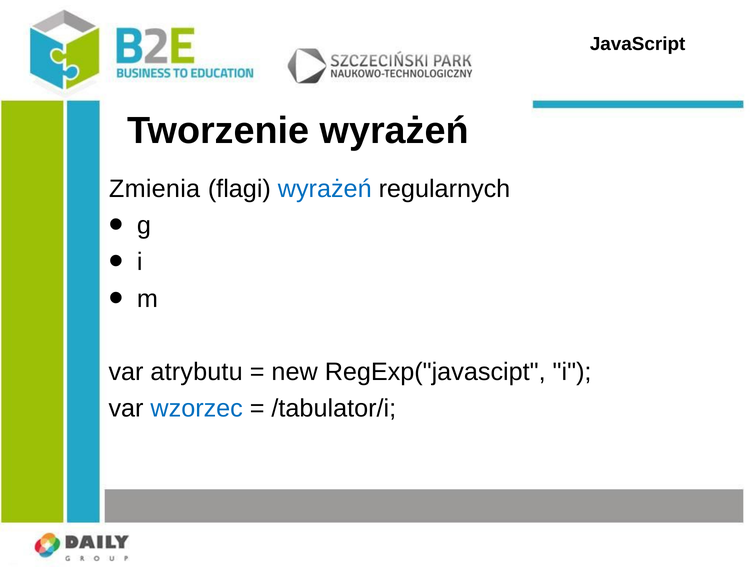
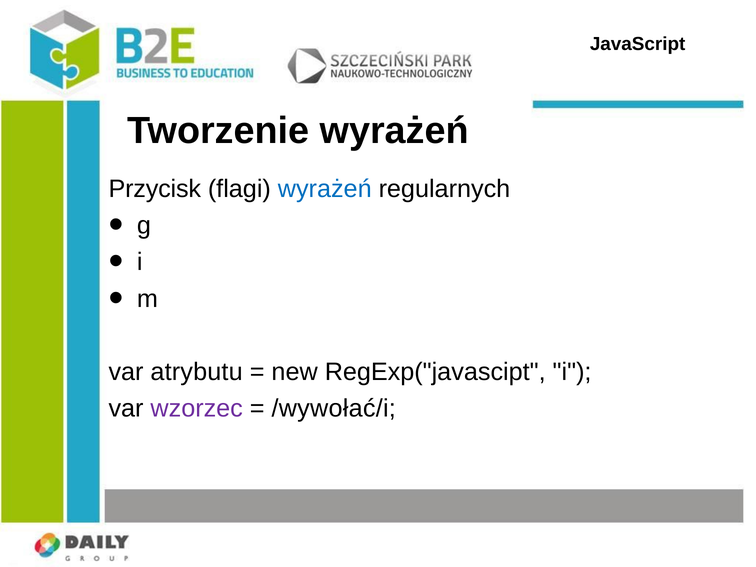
Zmienia: Zmienia -> Przycisk (155, 189)
wzorzec colour: blue -> purple (197, 408)
/tabulator/i: /tabulator/i -> /wywołać/i (334, 408)
